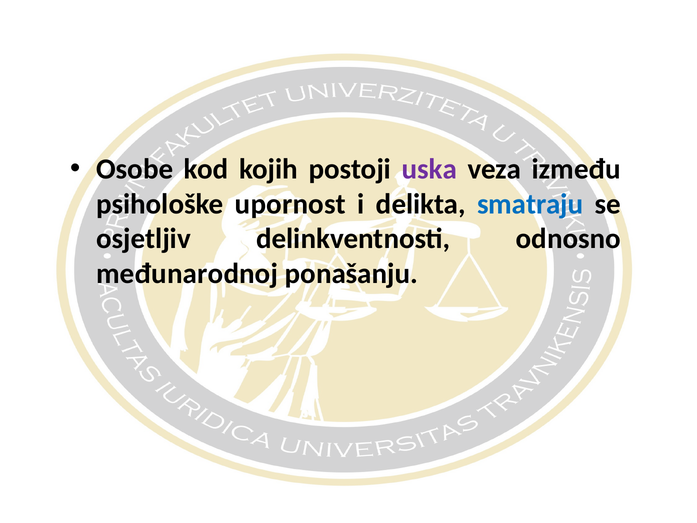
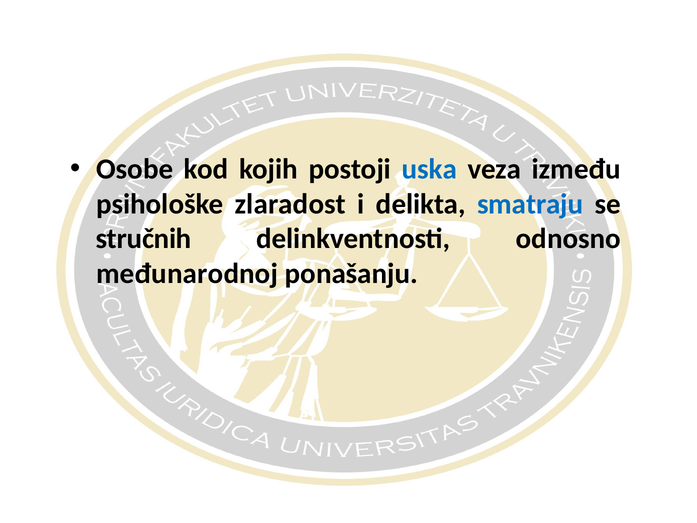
uska colour: purple -> blue (429, 169)
upornost: upornost -> zlaradost (290, 204)
osjetljiv: osjetljiv -> stručnih (144, 239)
